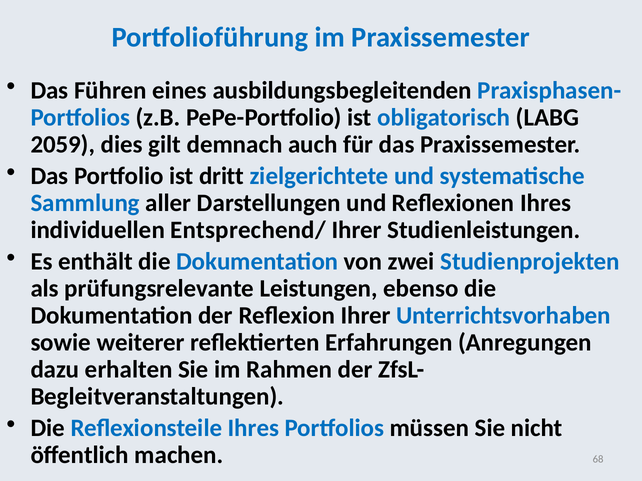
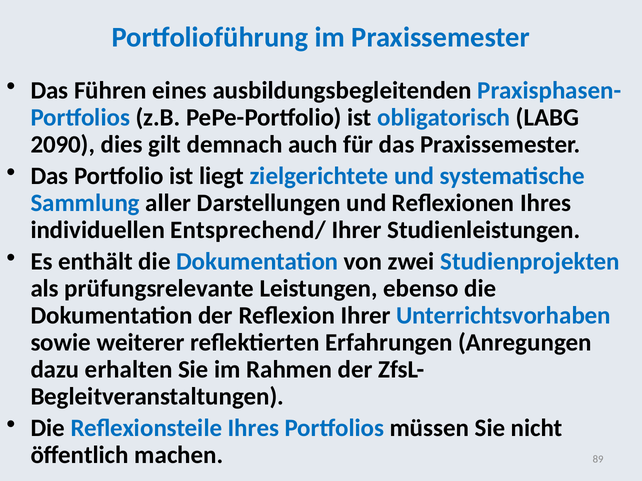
2059: 2059 -> 2090 (63, 144)
dritt: dritt -> liegt (222, 176)
68: 68 -> 89 (598, 460)
